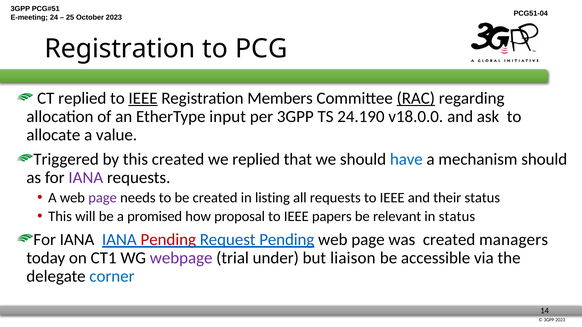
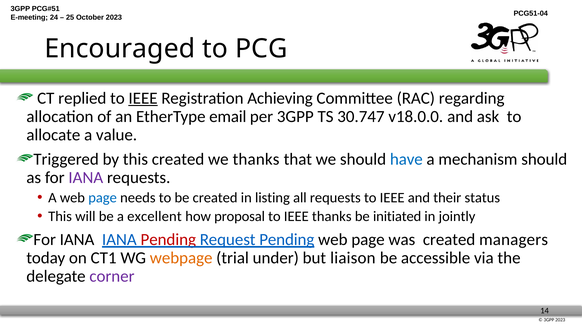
Registration: Registration -> Encouraged (120, 49)
Members: Members -> Achieving (280, 98)
RAC underline: present -> none (416, 98)
input: input -> email (228, 117)
24.190: 24.190 -> 30.747 (361, 117)
we replied: replied -> thanks (256, 159)
page colour: purple -> blue (103, 198)
promised: promised -> excellent (154, 217)
IEEE papers: papers -> thanks (332, 217)
relevant: relevant -> initiated (397, 217)
in status: status -> jointly (457, 217)
webpage colour: purple -> orange (181, 258)
corner colour: blue -> purple (112, 277)
